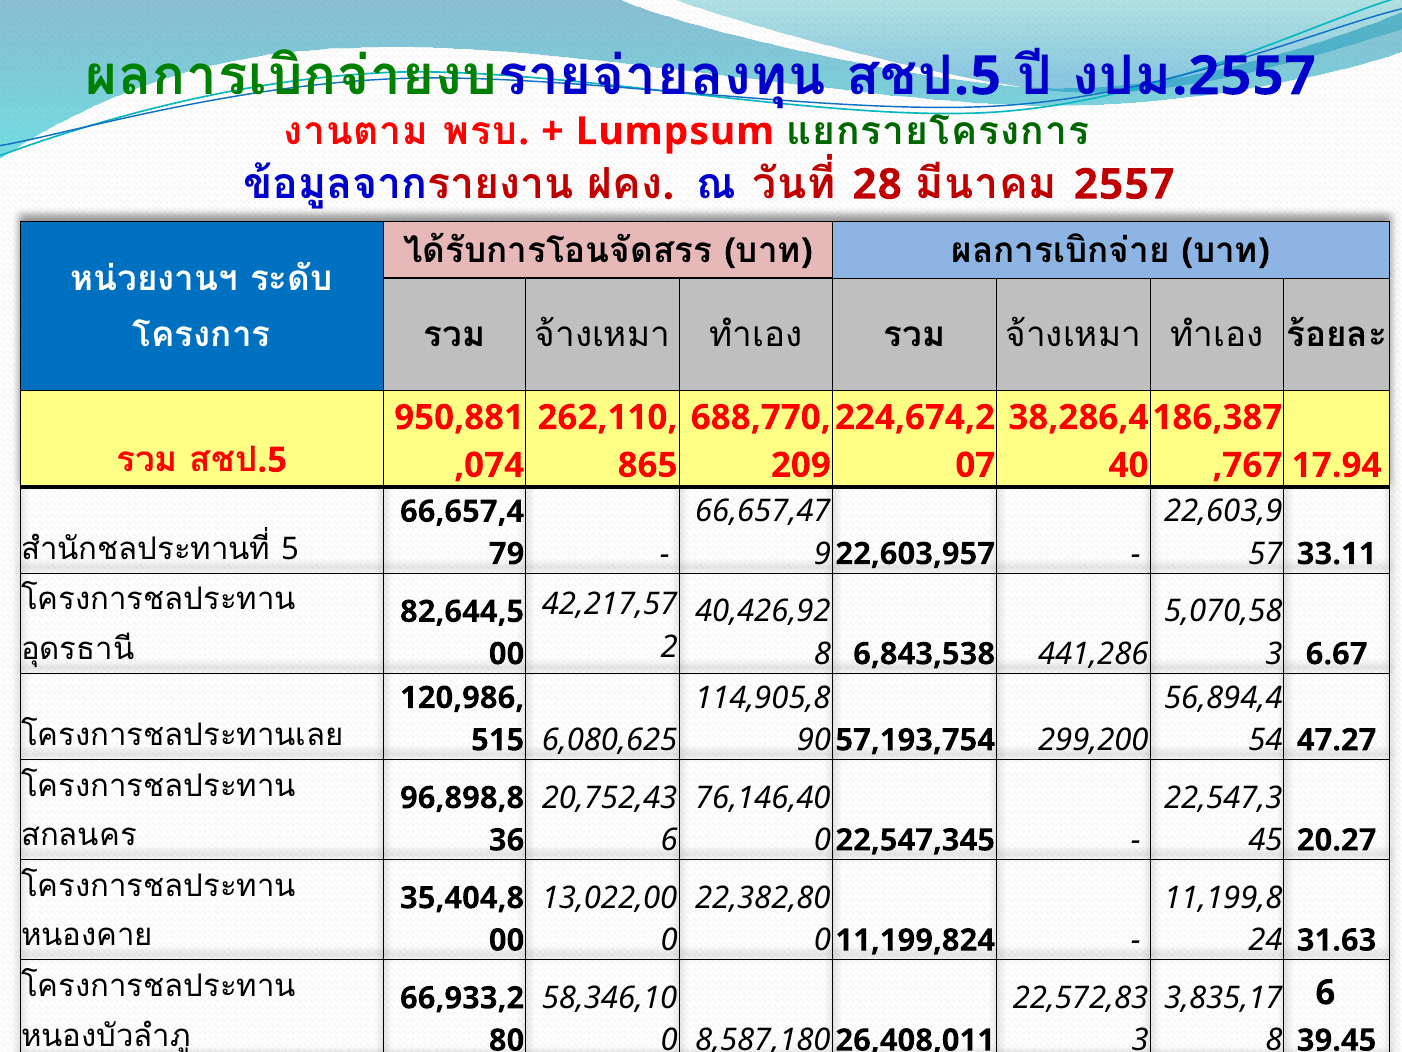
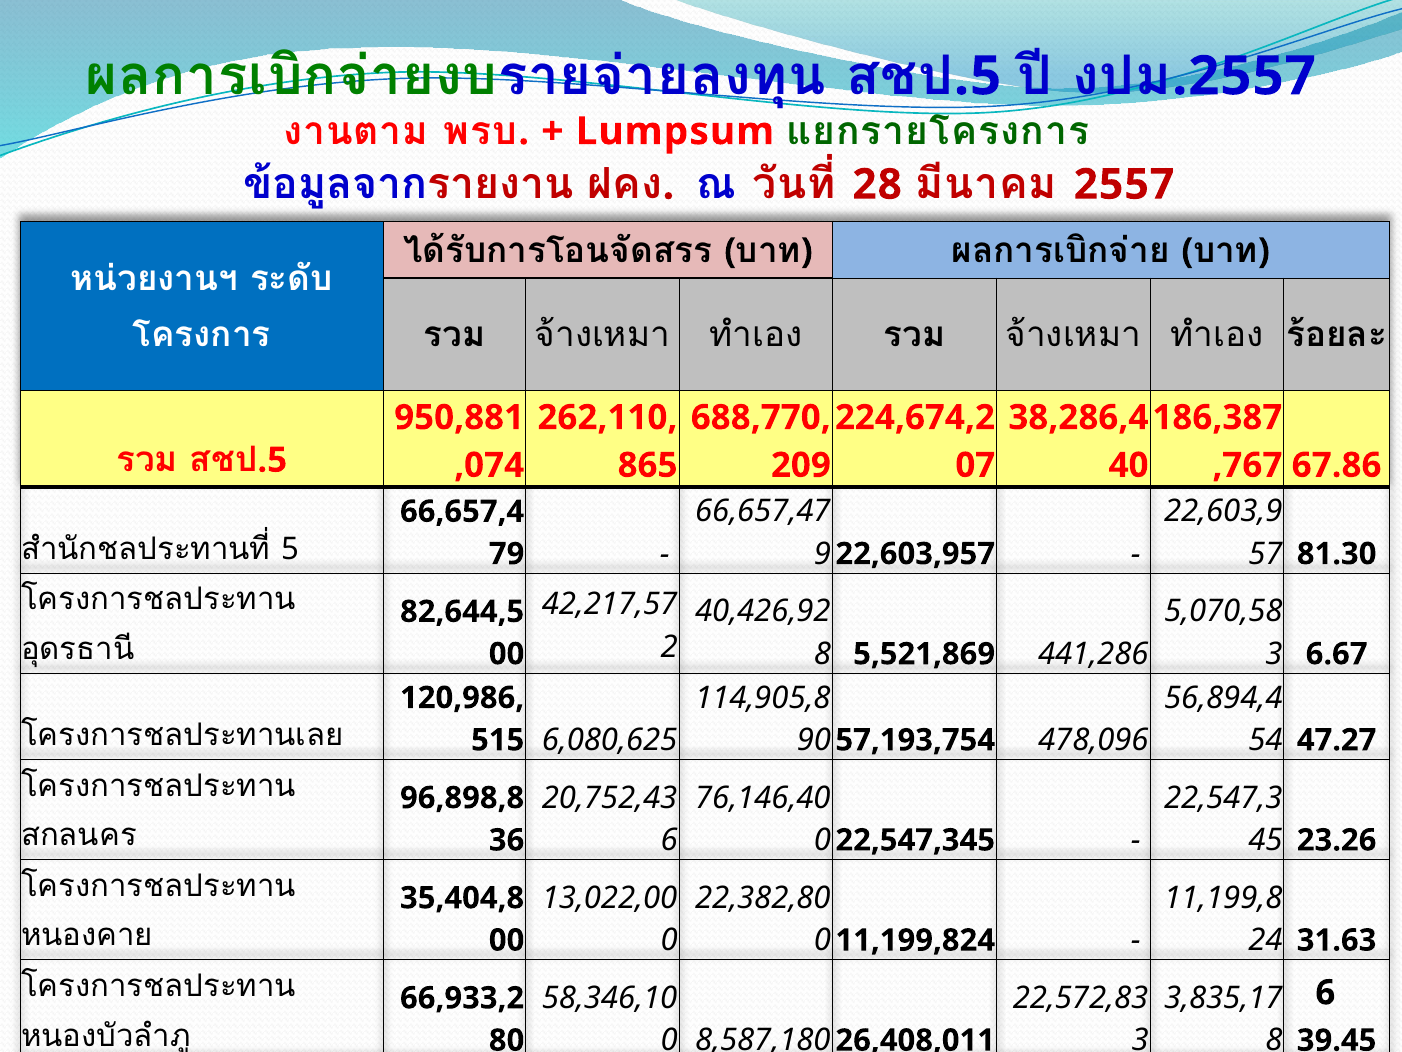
17.94: 17.94 -> 67.86 (1337, 465)
33.11: 33.11 -> 81.30 (1337, 554)
6,843,538: 6,843,538 -> 5,521,869 (924, 654)
299,200: 299,200 -> 478,096 (1093, 740)
20.27: 20.27 -> 23.26 (1337, 840)
